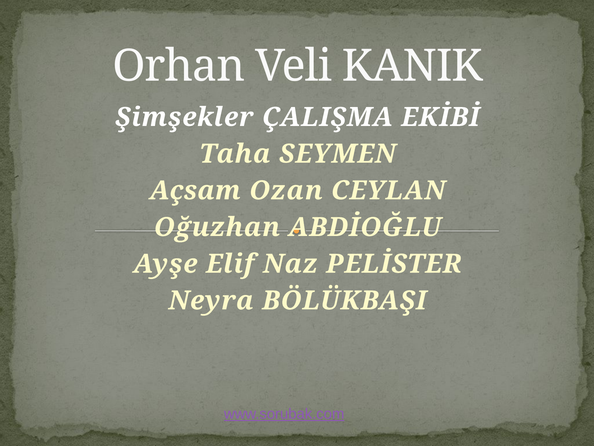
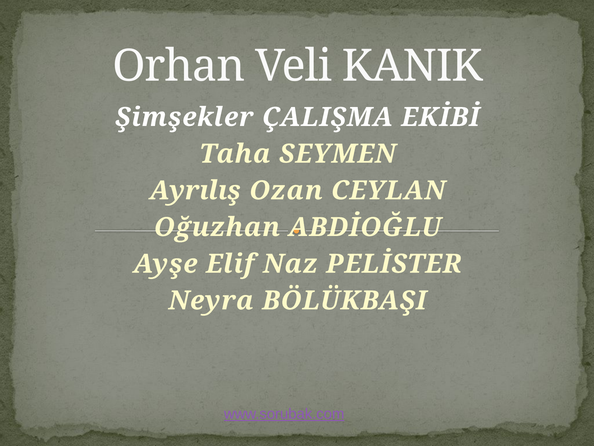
Açsam: Açsam -> Ayrılış (195, 190)
